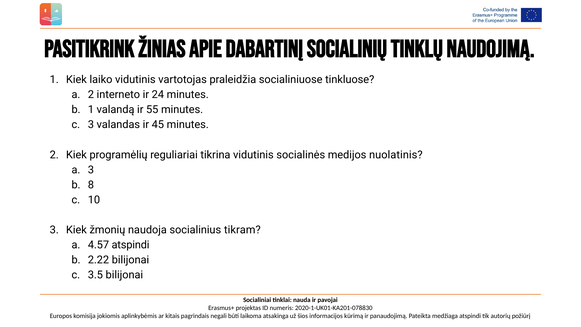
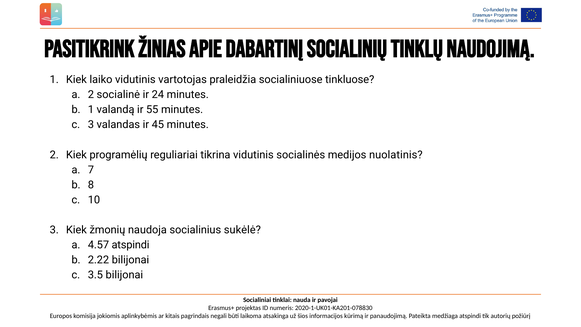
interneto: interneto -> socialinė (118, 95)
3: 3 -> 7 (91, 170)
tikram: tikram -> sukėlė (242, 230)
